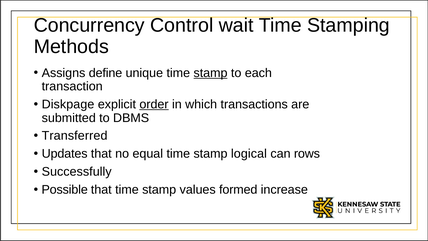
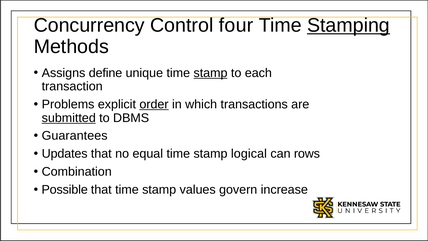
wait: wait -> four (236, 25)
Stamping underline: none -> present (349, 25)
Diskpage: Diskpage -> Problems (68, 104)
submitted underline: none -> present (69, 118)
Transferred: Transferred -> Guarantees (75, 136)
Successfully: Successfully -> Combination (77, 172)
formed: formed -> govern (238, 190)
